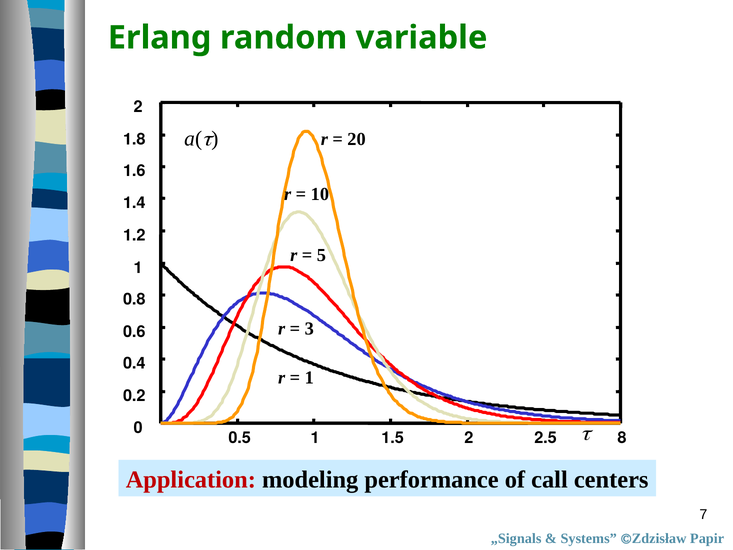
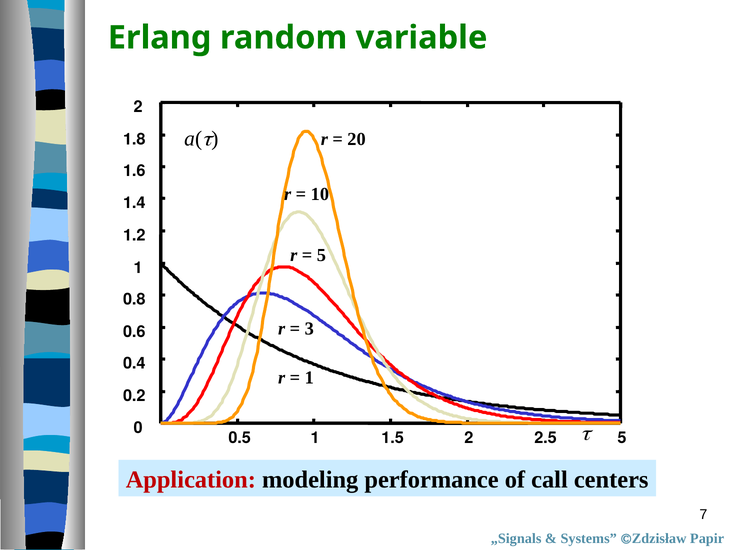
2.5 8: 8 -> 5 (622, 438)
